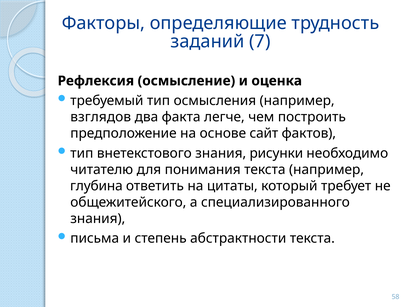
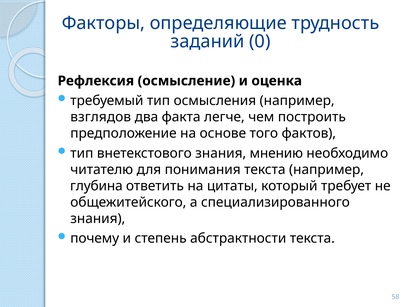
7: 7 -> 0 (260, 41)
сайт: сайт -> того (264, 133)
рисунки: рисунки -> мнению (276, 153)
письма: письма -> почему (95, 238)
